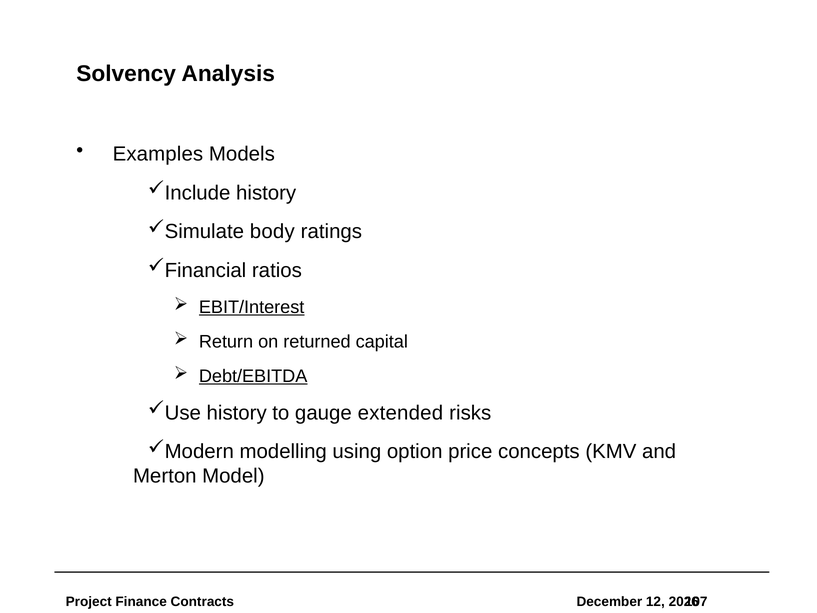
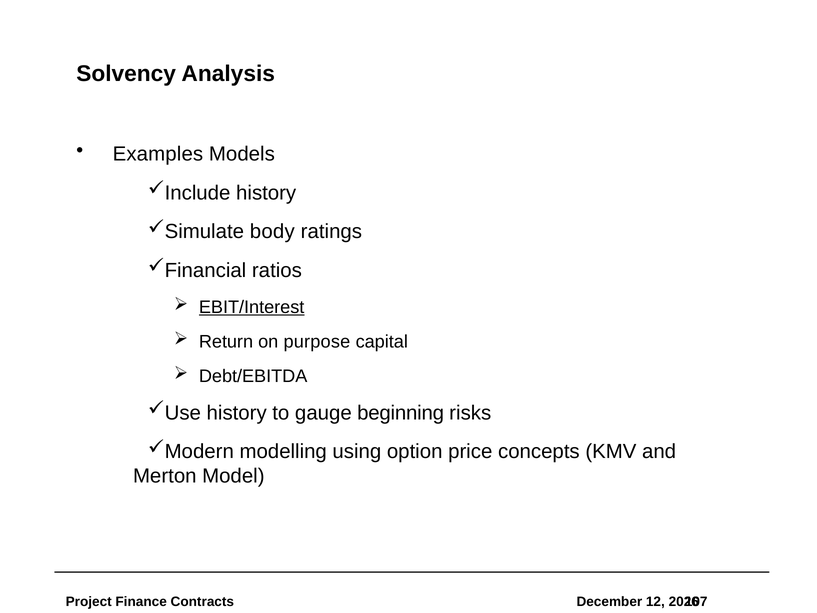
returned: returned -> purpose (317, 342)
Debt/EBITDA underline: present -> none (253, 376)
extended: extended -> beginning (401, 413)
